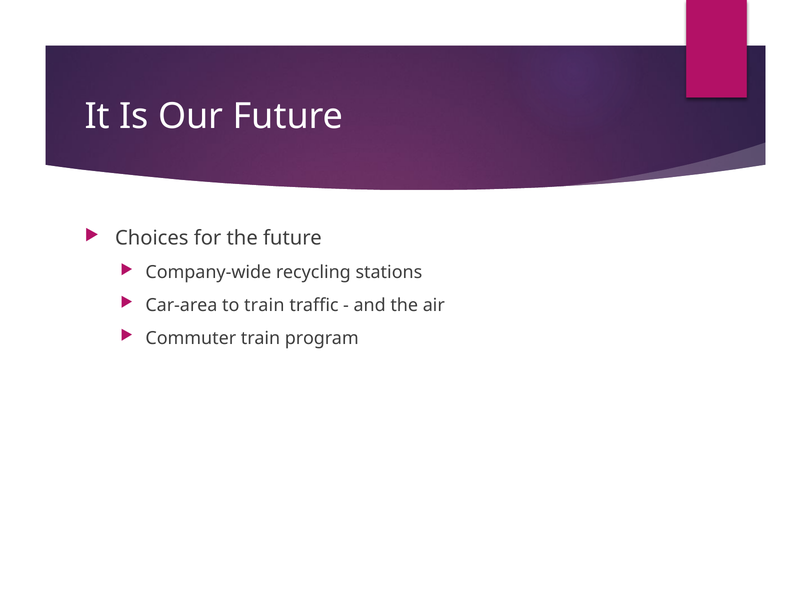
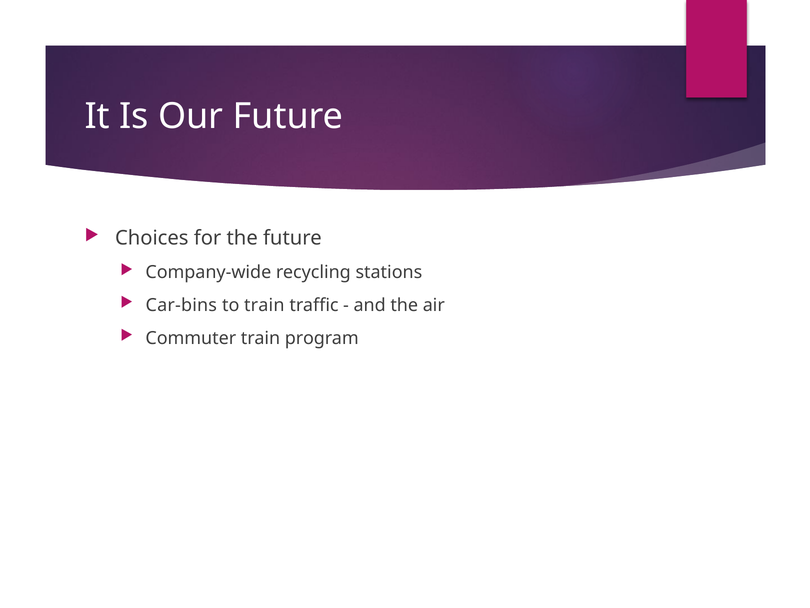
Car-area: Car-area -> Car-bins (181, 305)
